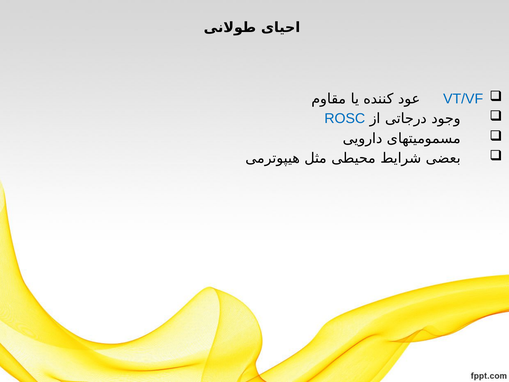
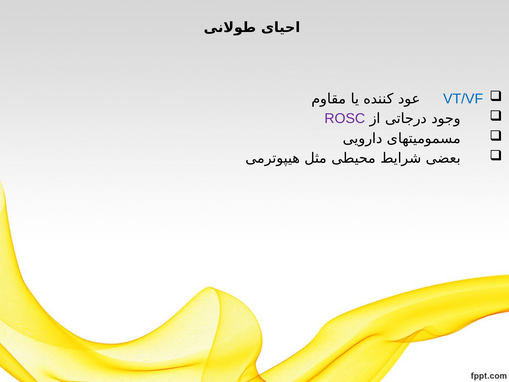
ROSC colour: blue -> purple (345, 118)
